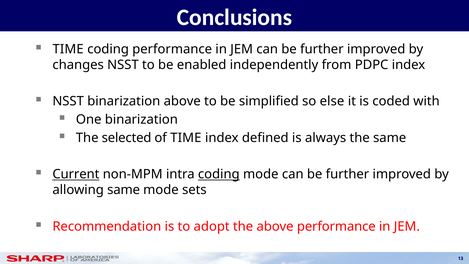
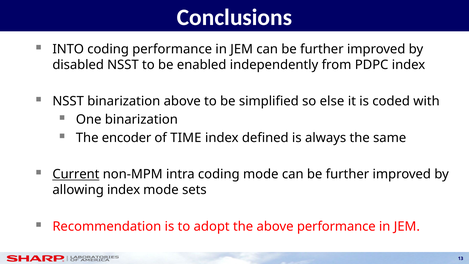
TIME: TIME -> INTO (68, 49)
changes: changes -> disabled (78, 65)
selected: selected -> encoder (127, 138)
coding underline: present -> none (219, 174)
allowing same: same -> index (124, 190)
